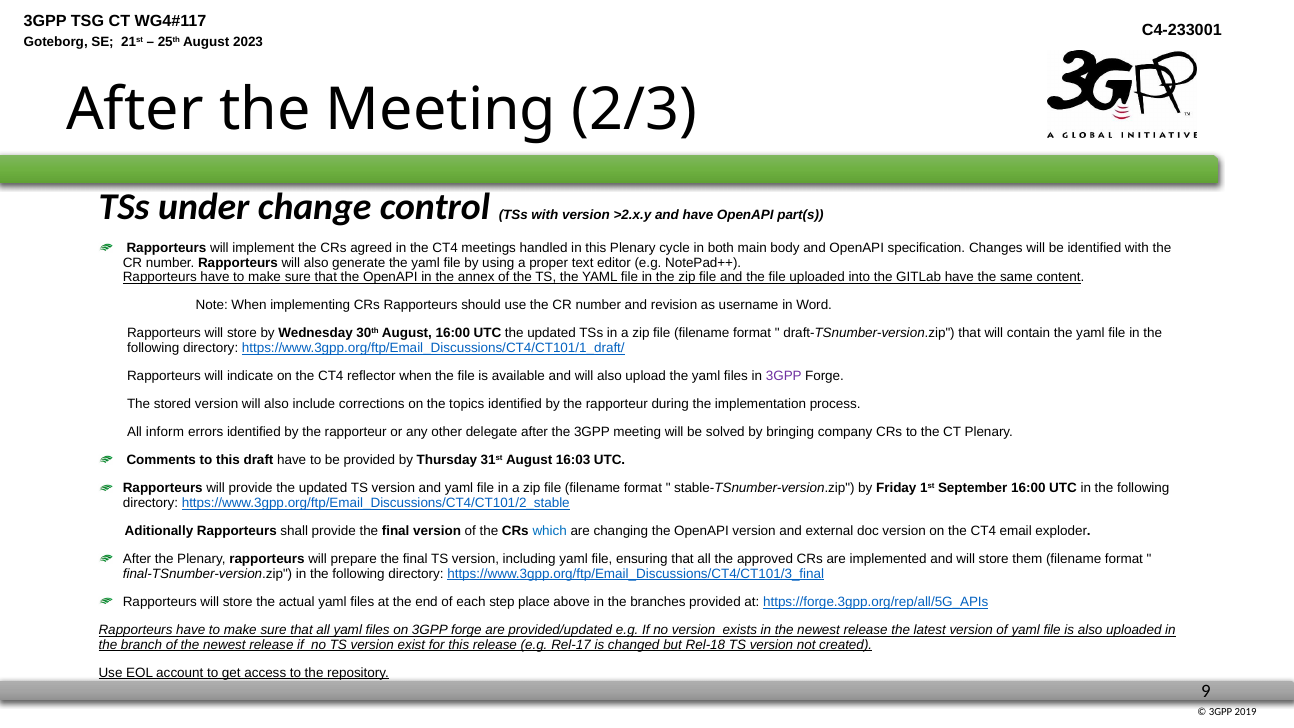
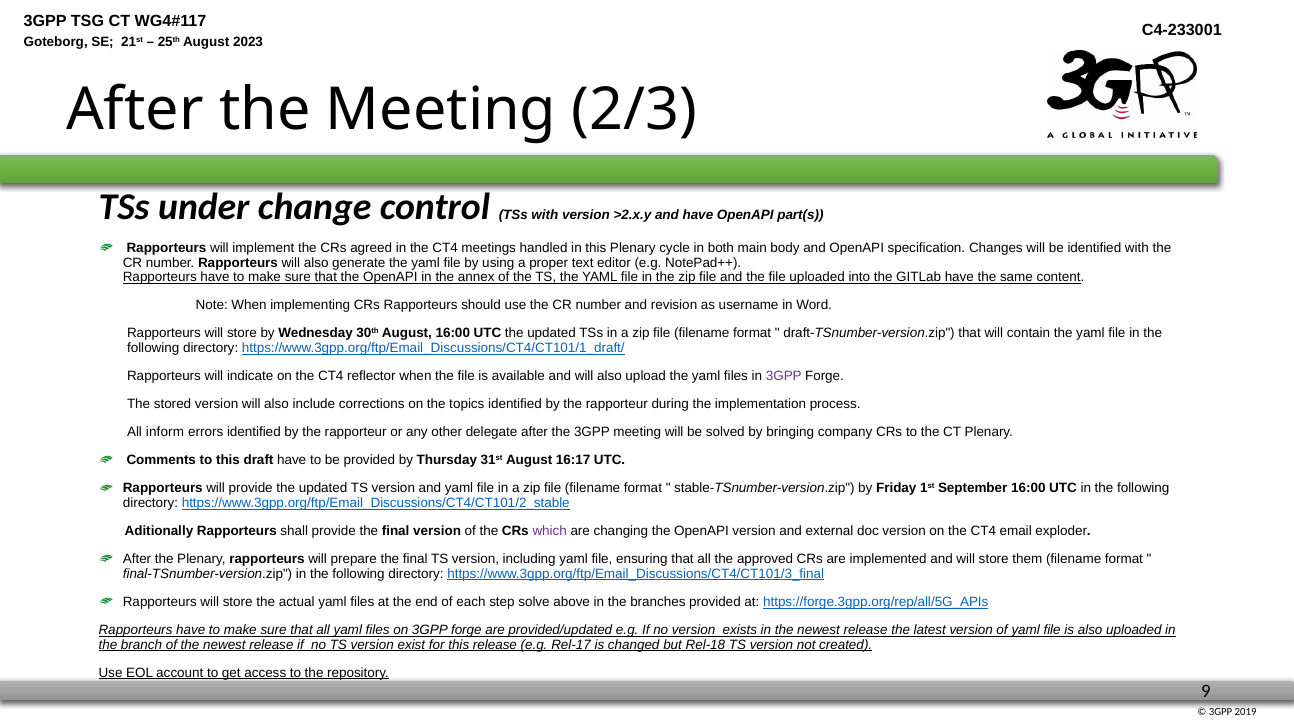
16:03: 16:03 -> 16:17 (573, 460)
which colour: blue -> purple (550, 531)
place: place -> solve (534, 602)
